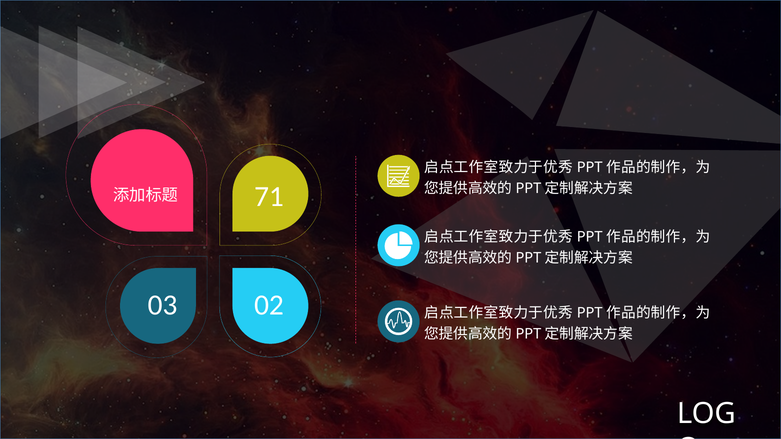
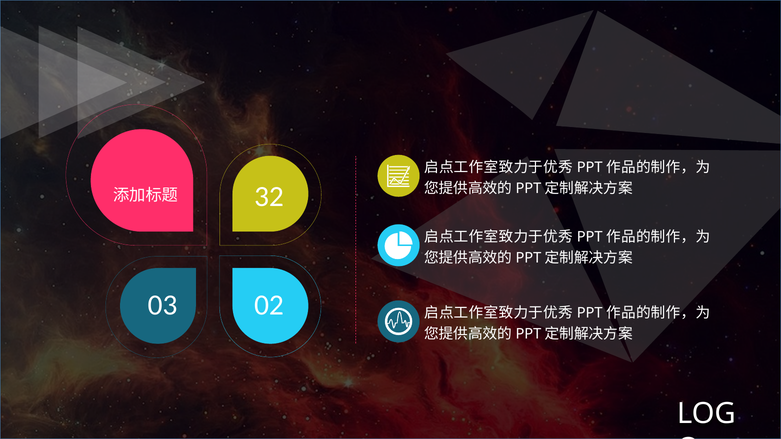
71: 71 -> 32 (269, 197)
